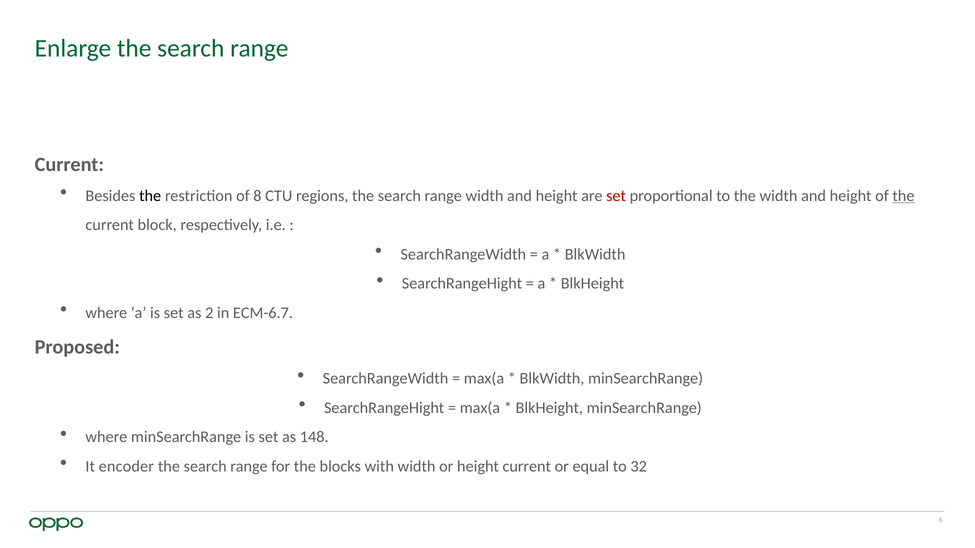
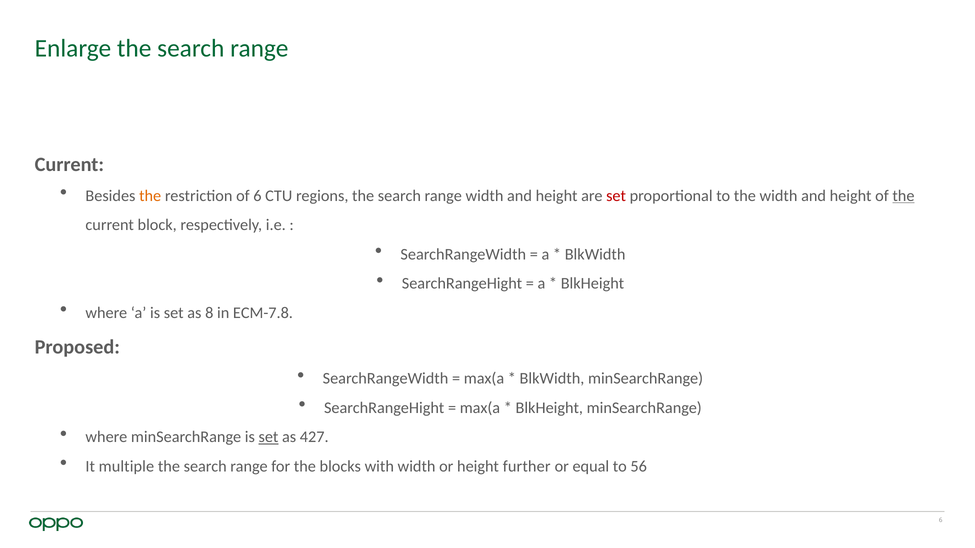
the colour: black -> orange (150, 196)
of 8: 8 -> 6 (257, 196)
2: 2 -> 8 (209, 313)
ECM-6.7: ECM-6.7 -> ECM-7.8 (263, 313)
set underline: none -> present (268, 437)
148: 148 -> 427 (314, 437)
encoder: encoder -> multiple (126, 467)
height current: current -> further (527, 467)
32: 32 -> 56 (639, 467)
